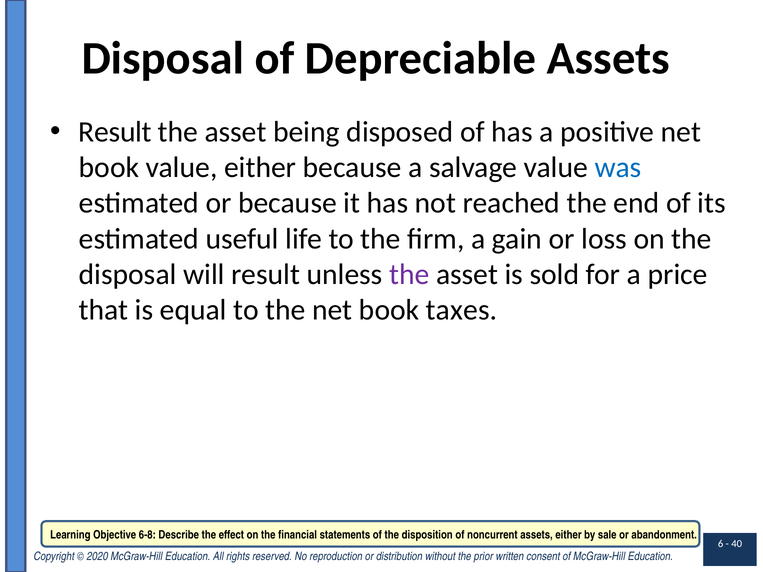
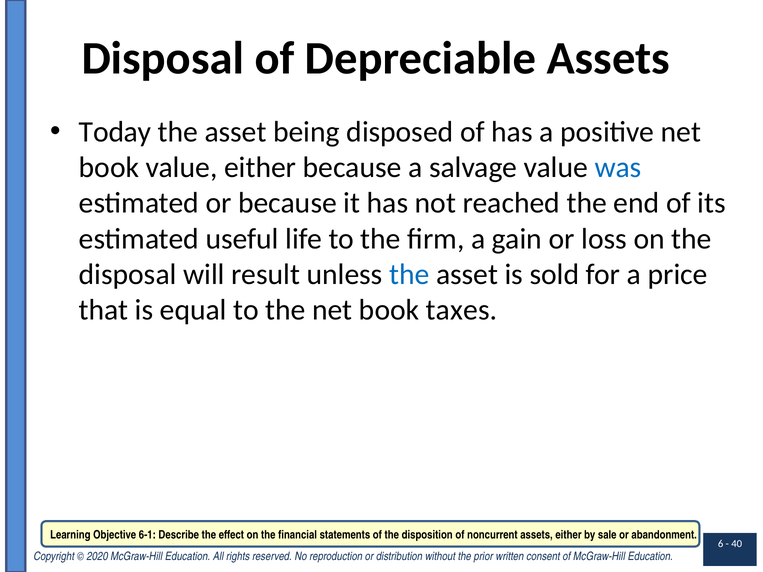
Result: Result -> Today (115, 132)
the colour: purple -> blue (409, 274)
6-8: 6-8 -> 6-1 (147, 535)
